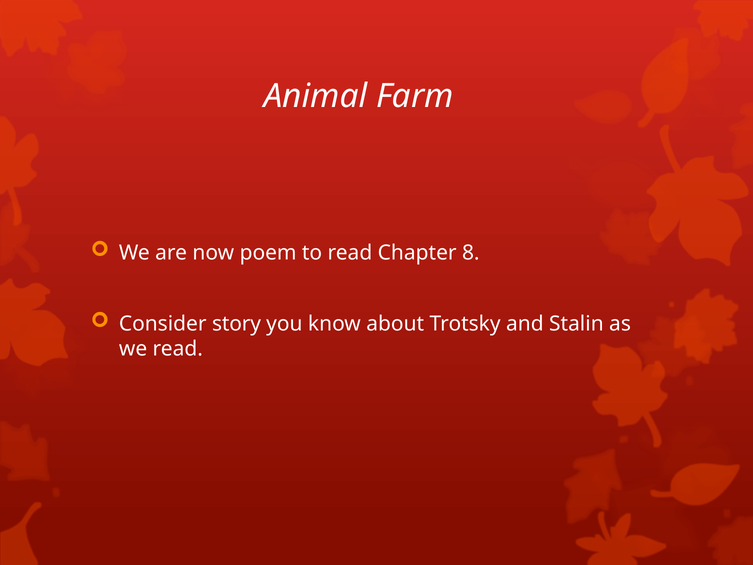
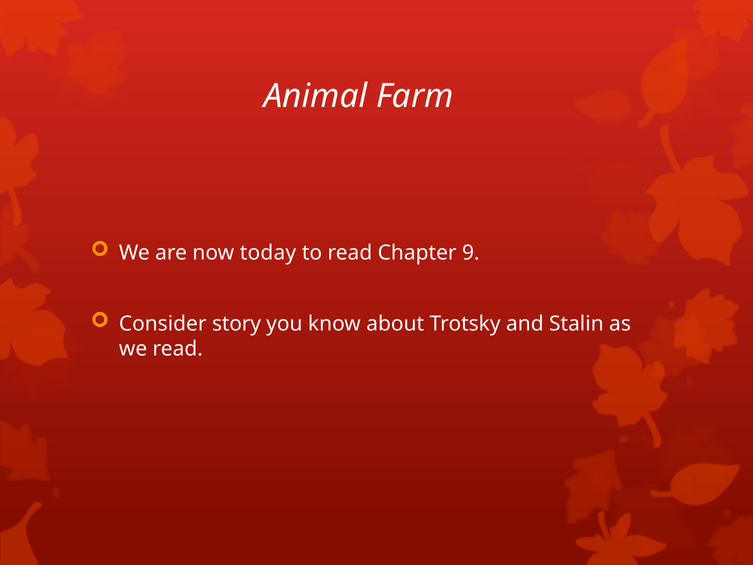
poem: poem -> today (268, 253)
8: 8 -> 9 (471, 253)
